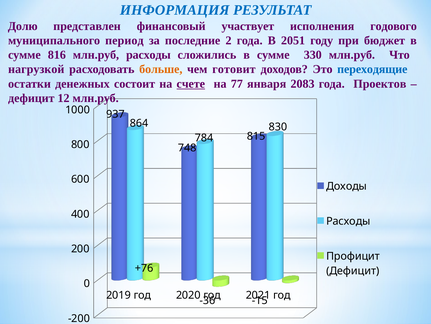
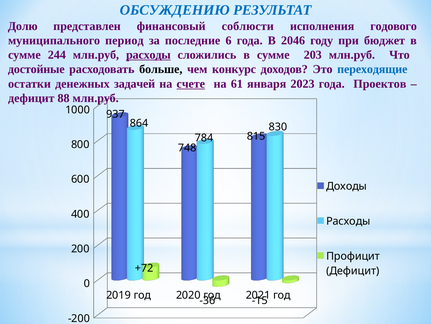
ИНФОРМАЦИЯ: ИНФОРМАЦИЯ -> ОБСУЖДЕНИЮ (175, 10)
участвует: участвует -> соблюсти (248, 26)
2: 2 -> 6 (229, 40)
2051: 2051 -> 2046 (293, 40)
816: 816 -> 244 (57, 55)
расходы underline: none -> present (148, 55)
330: 330 -> 203 (313, 55)
нагрузкой: нагрузкой -> достойные (36, 69)
больше colour: orange -> black (161, 69)
готовит: готовит -> конкурс (234, 69)
состоит: состоит -> задачей (135, 84)
77: 77 -> 61 (237, 84)
2083: 2083 -> 2023 (303, 84)
12: 12 -> 88 (64, 98)
+76: +76 -> +72 (144, 268)
